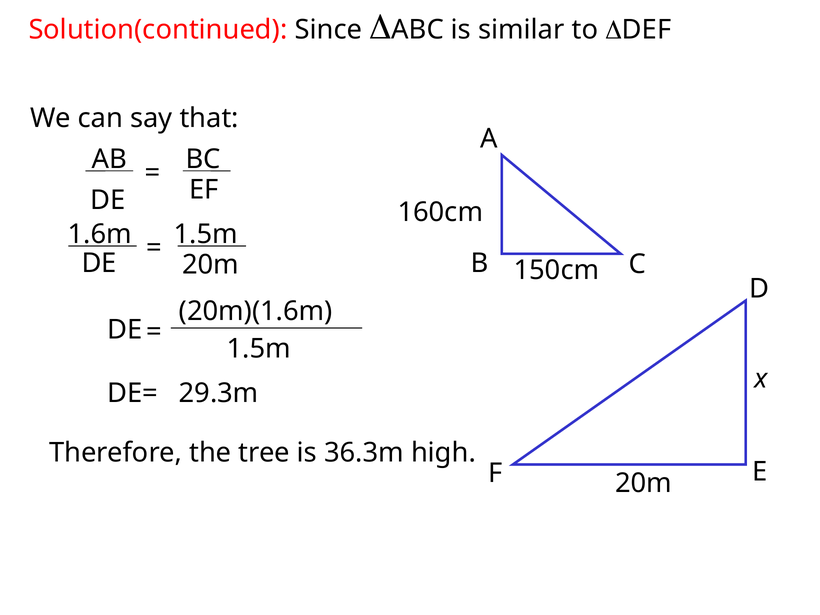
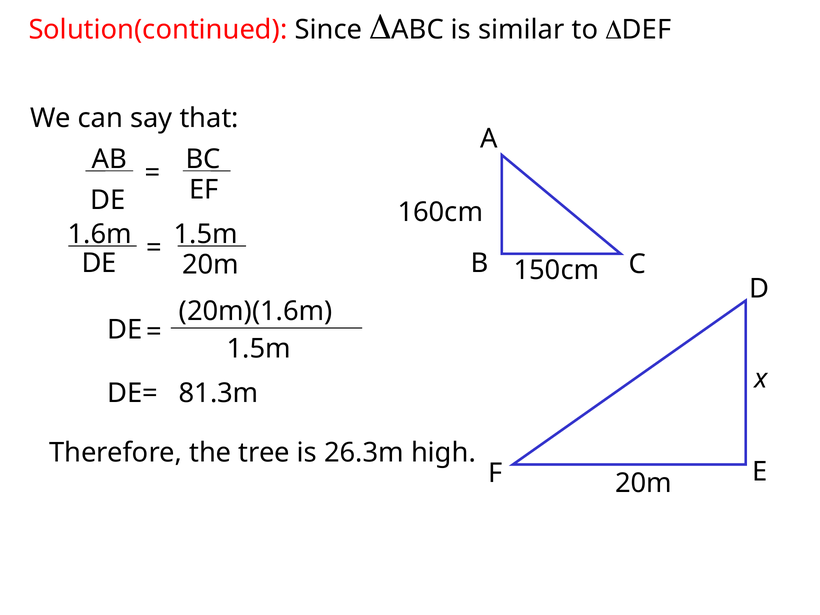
29.3m: 29.3m -> 81.3m (219, 393)
36.3m: 36.3m -> 26.3m (364, 453)
